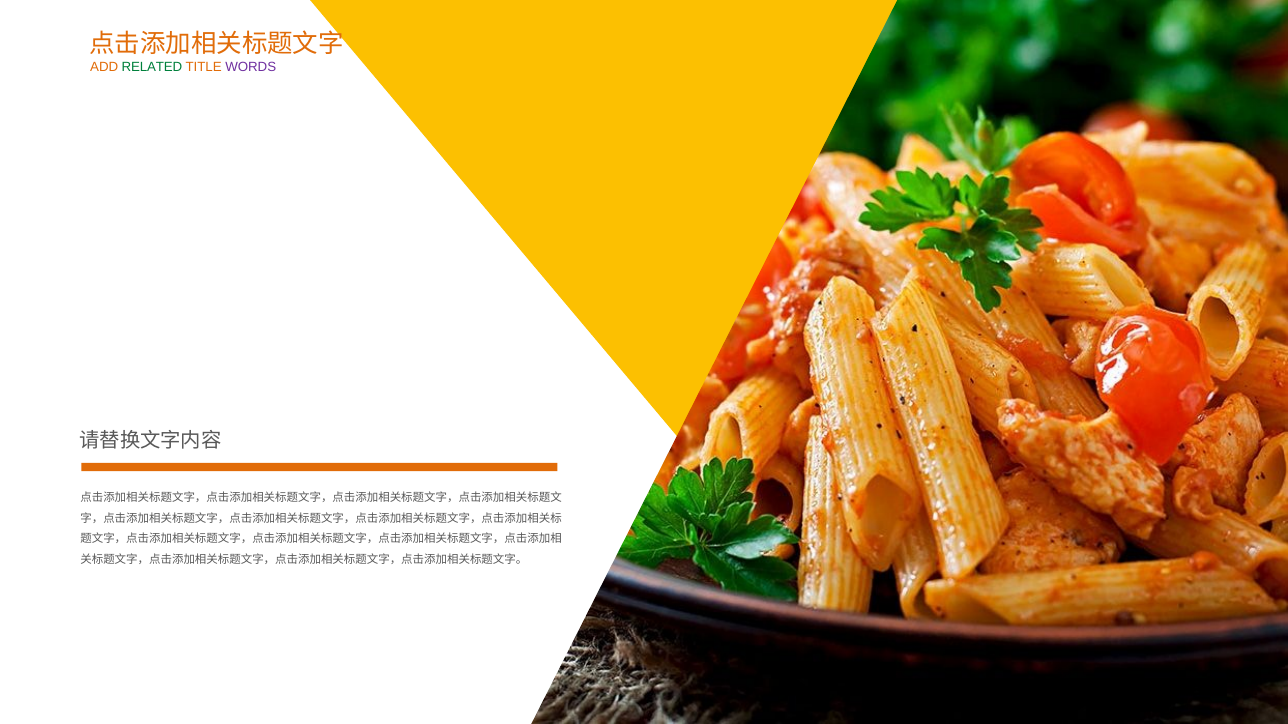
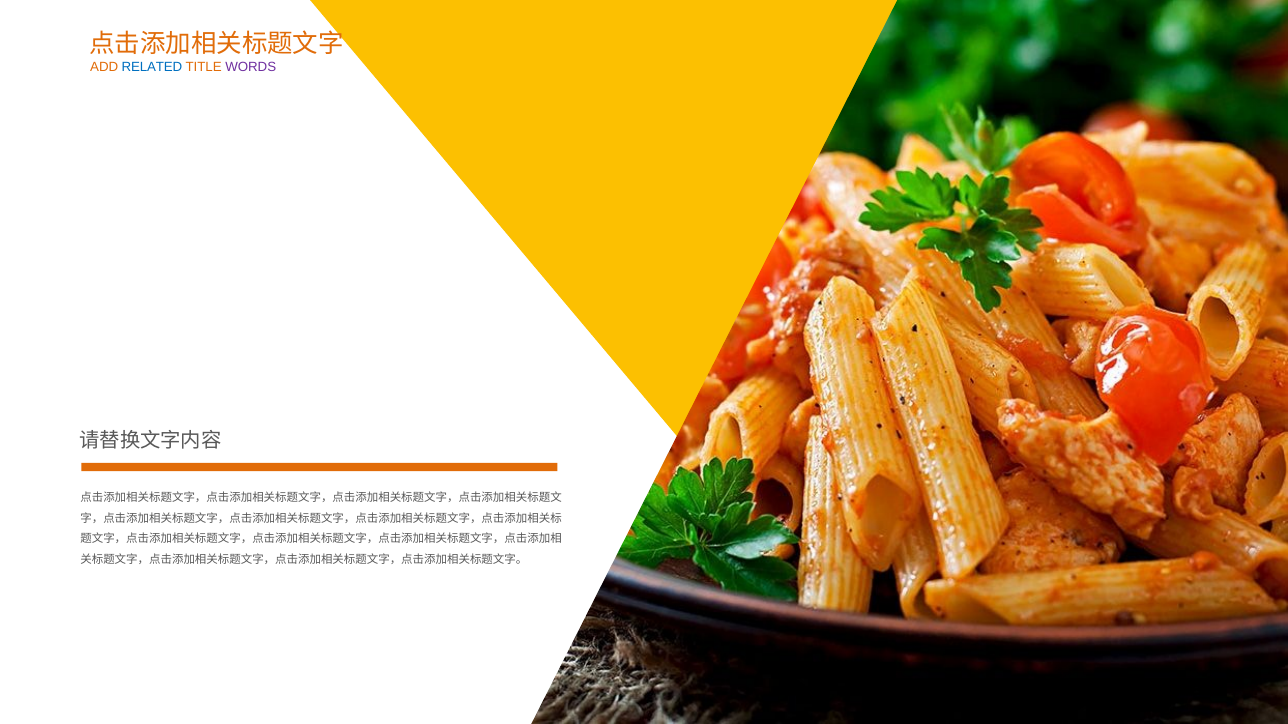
RELATED colour: green -> blue (152, 68)
